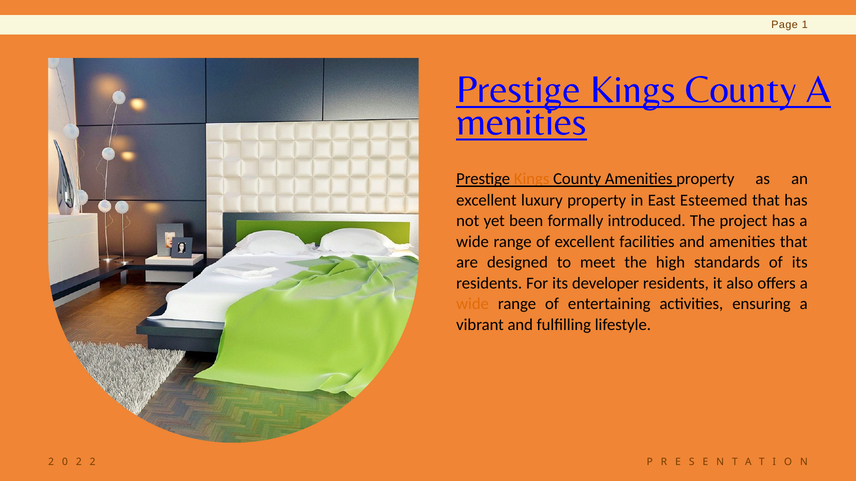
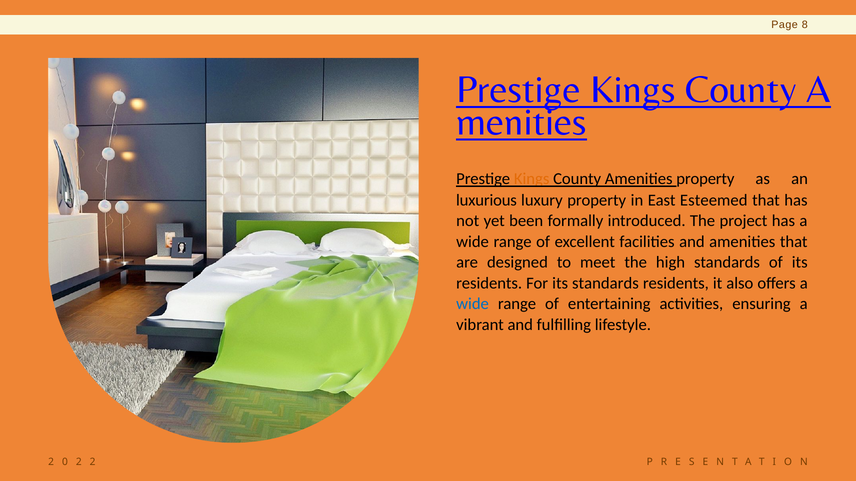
1: 1 -> 8 (805, 25)
excellent: excellent -> luxurious (486, 200)
its developer: developer -> standards (605, 283)
wide colour: orange -> blue (473, 304)
